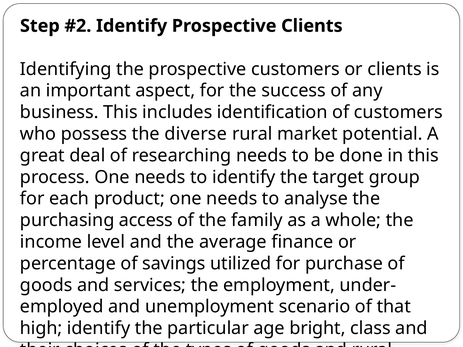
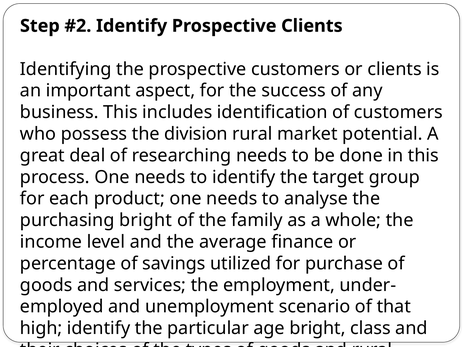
diverse: diverse -> division (196, 134)
purchasing access: access -> bright (146, 220)
